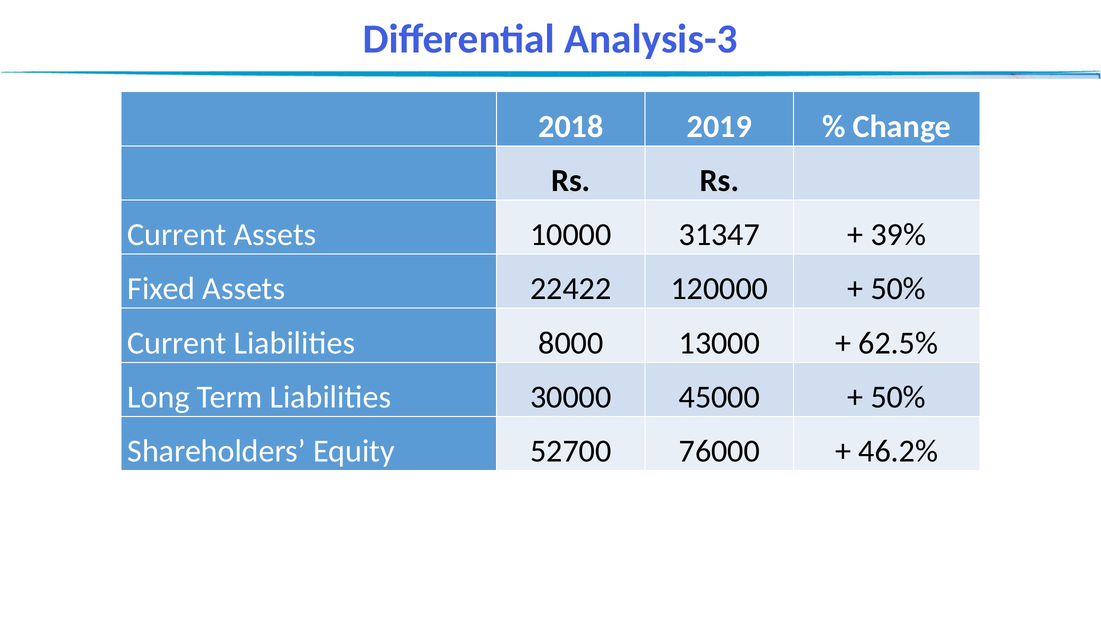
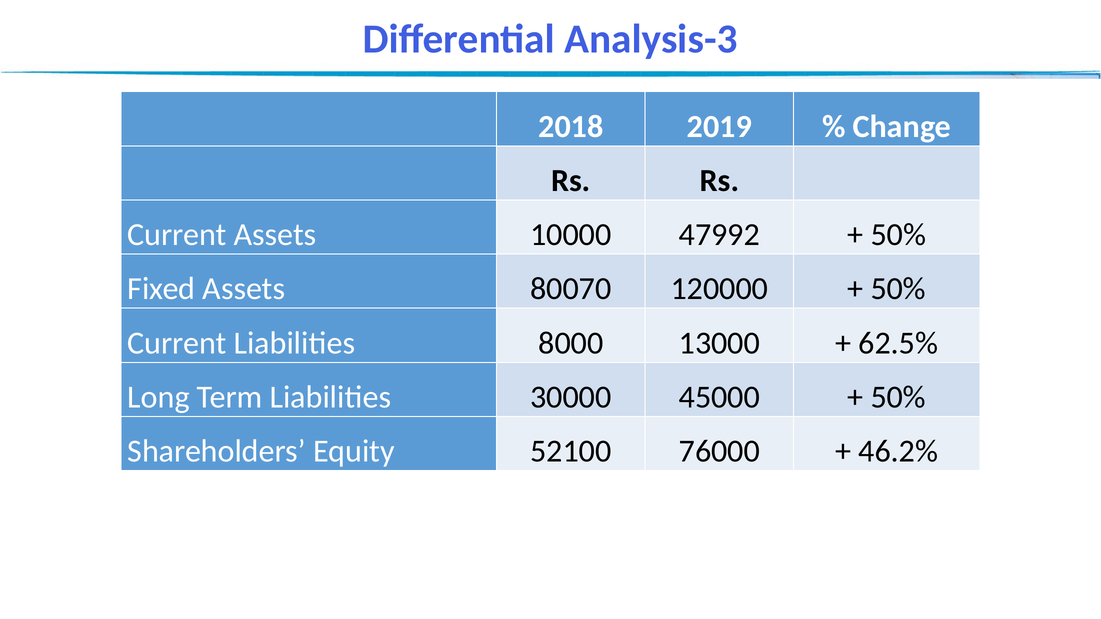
31347: 31347 -> 47992 (719, 235)
39%: 39% -> 50% (898, 235)
22422: 22422 -> 80070 (571, 289)
52700: 52700 -> 52100 (571, 452)
